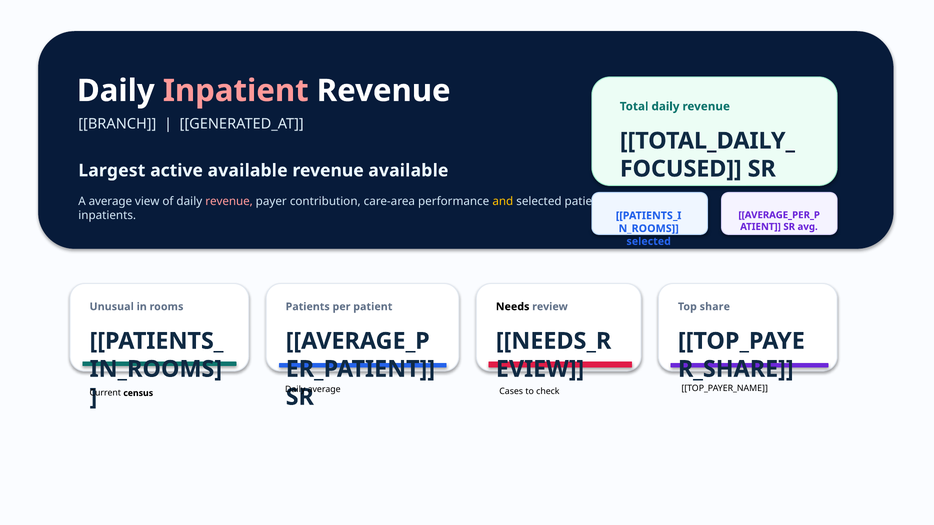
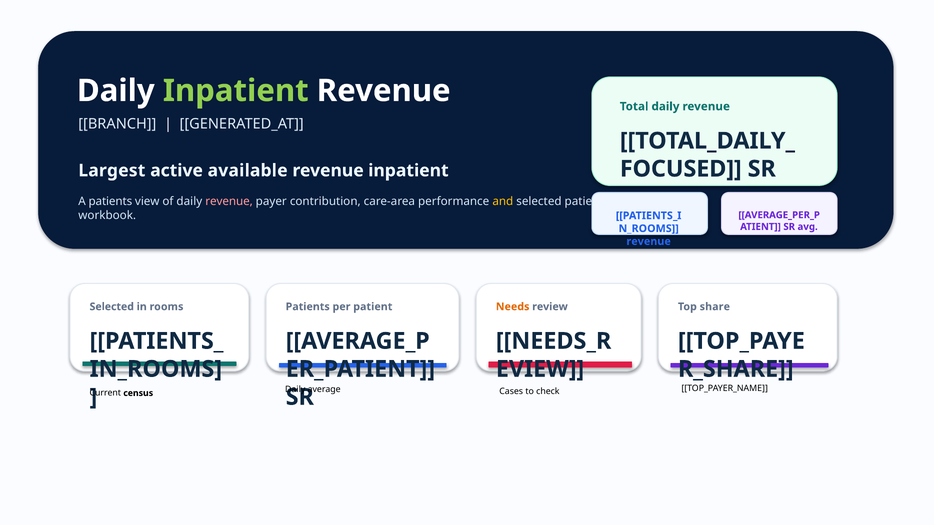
Inpatient colour: pink -> light green (236, 91)
revenue available: available -> inpatient (408, 171)
A average: average -> patients (110, 202)
inpatients: inpatients -> workbook (107, 216)
selected: selected -> revenue (649, 242)
Unusual: Unusual -> Selected (112, 307)
Needs colour: black -> orange (513, 307)
